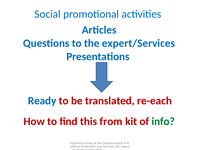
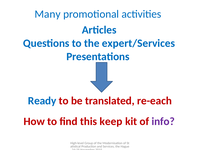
Social: Social -> Many (48, 14)
from: from -> keep (111, 121)
info colour: green -> purple (163, 121)
